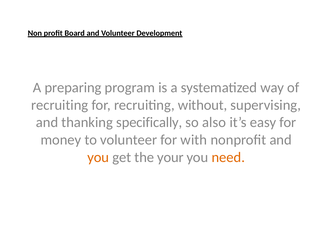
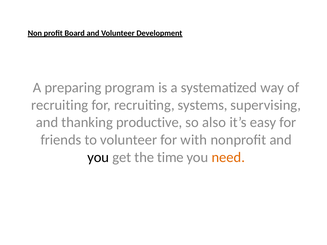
without: without -> systems (203, 105)
specifically: specifically -> productive (149, 123)
money: money -> friends (61, 140)
you colour: orange -> black (98, 157)
your: your -> time (170, 157)
